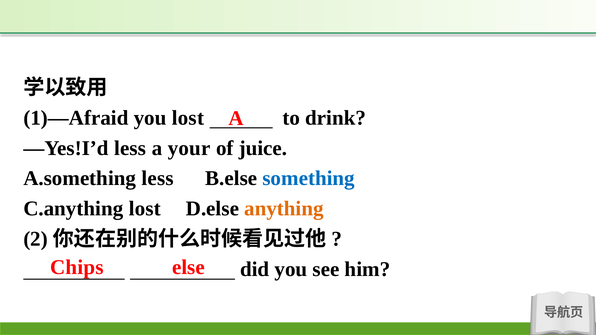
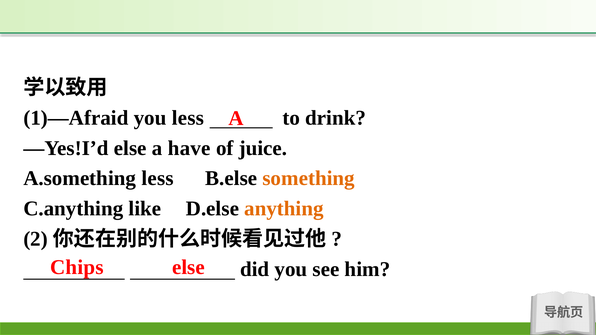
you lost: lost -> less (188, 118)
—Yes!I’d less: less -> else (130, 148)
your: your -> have (189, 148)
something colour: blue -> orange (309, 178)
C.anything lost: lost -> like (145, 209)
